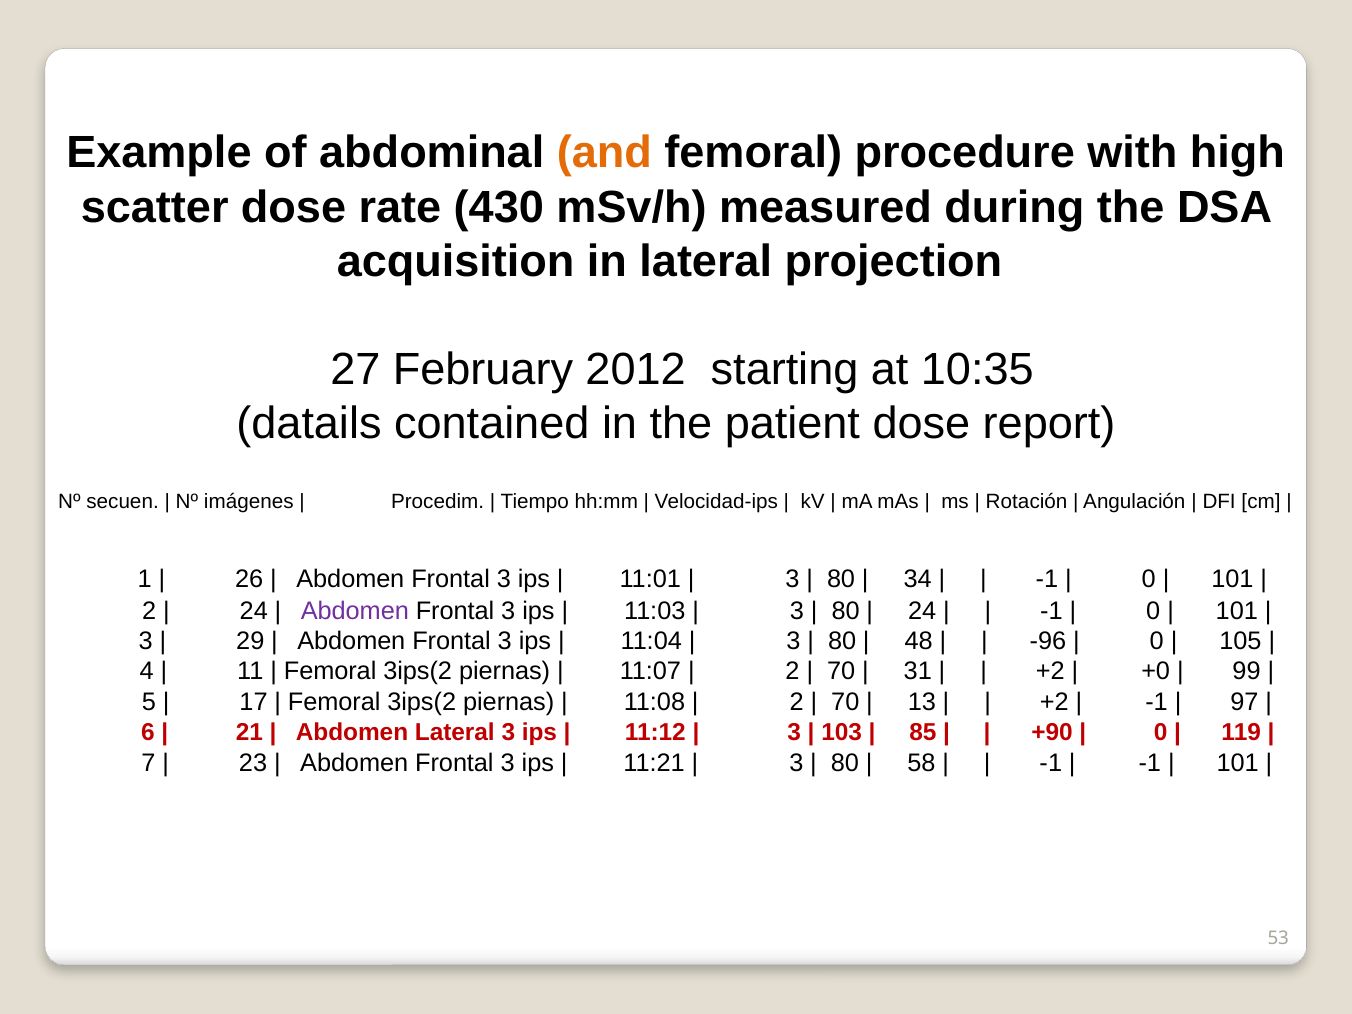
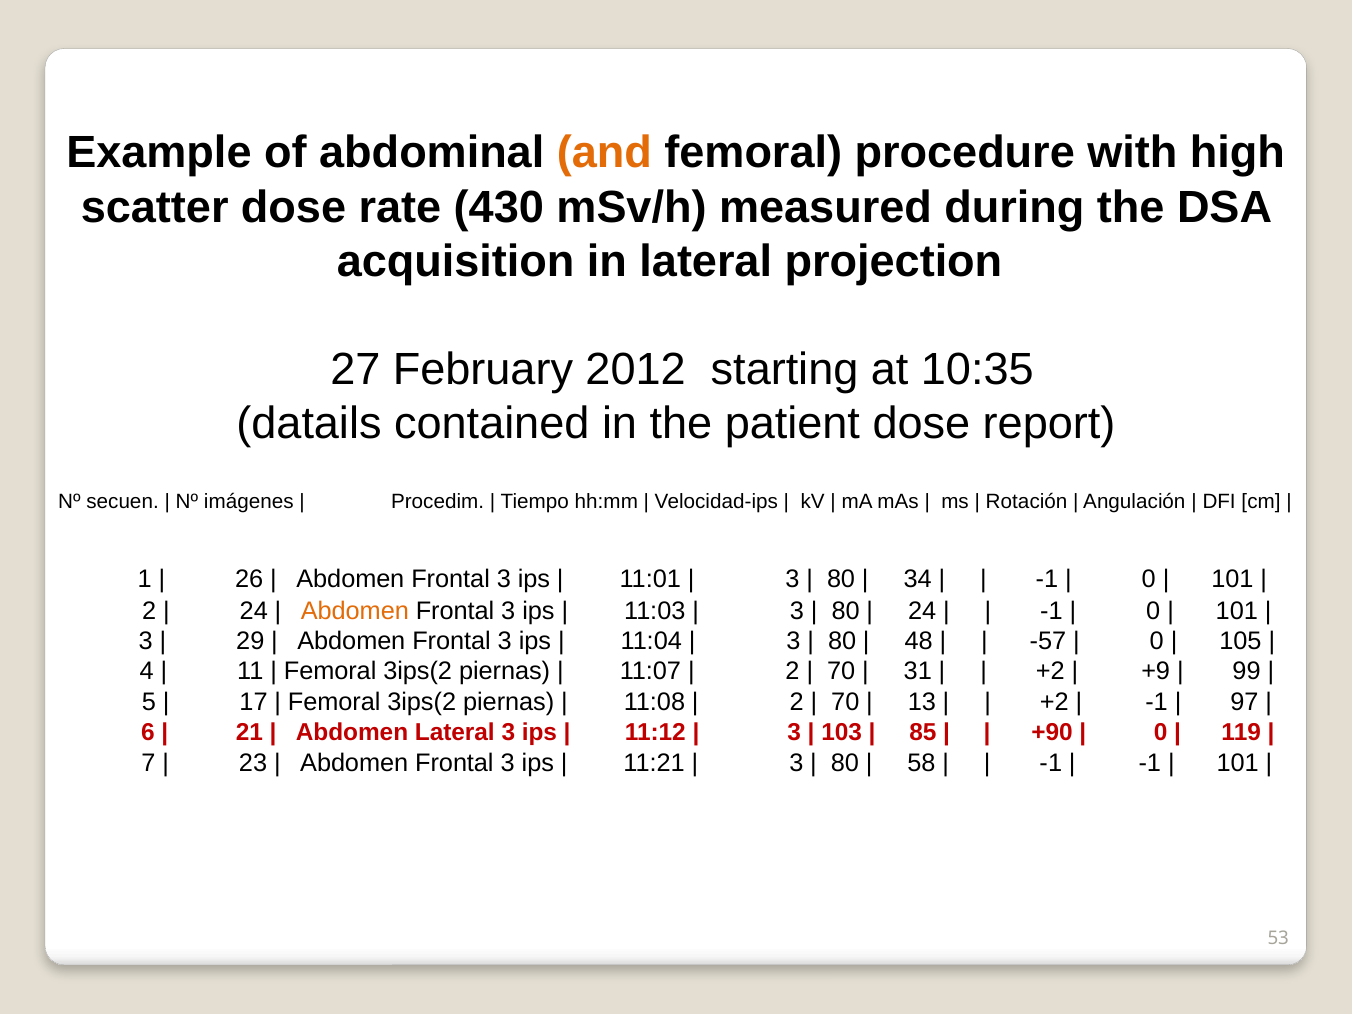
Abdomen colour: purple -> orange (355, 611)
-96: -96 -> -57 (1048, 641)
+0: +0 -> +9 (1156, 672)
